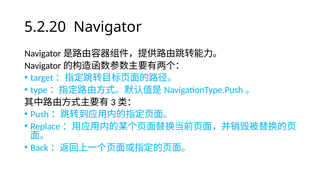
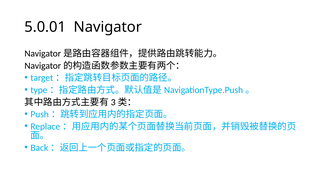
5.2.20: 5.2.20 -> 5.0.01 (45, 27)
